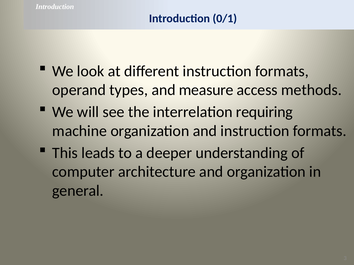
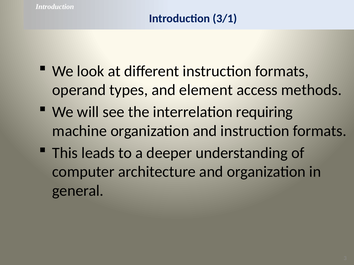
0/1: 0/1 -> 3/1 (225, 19)
measure: measure -> element (206, 90)
